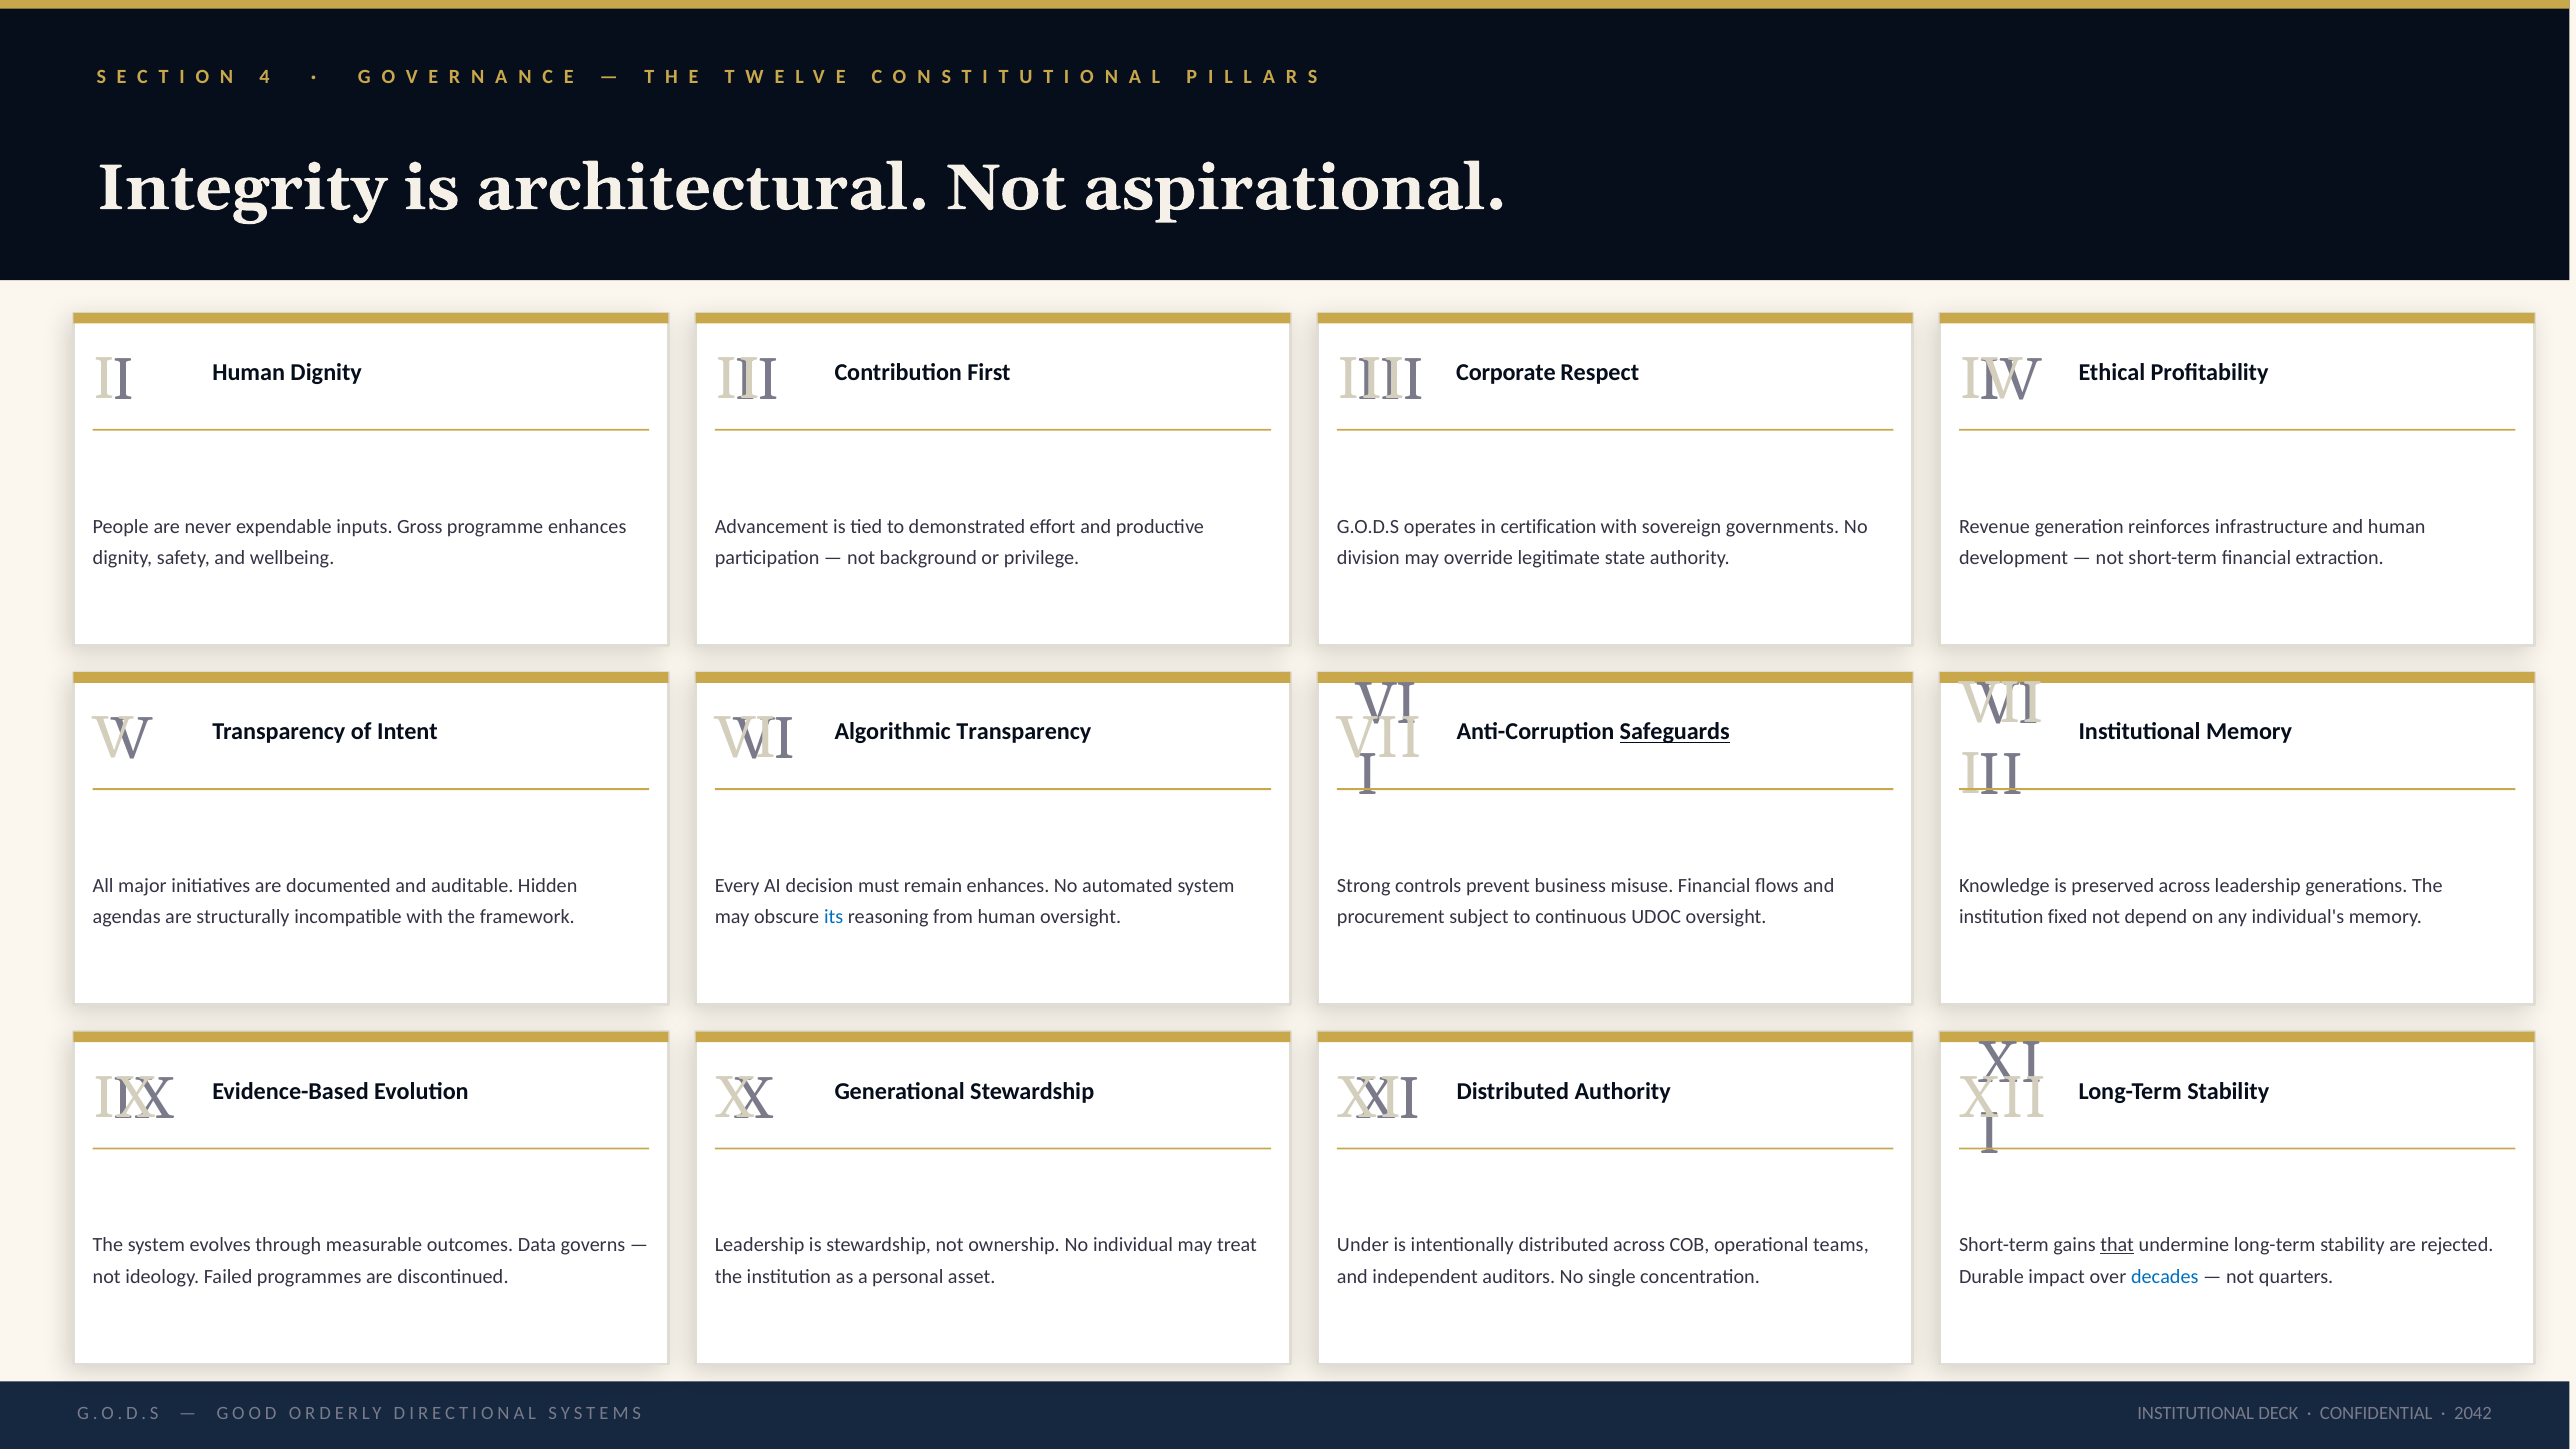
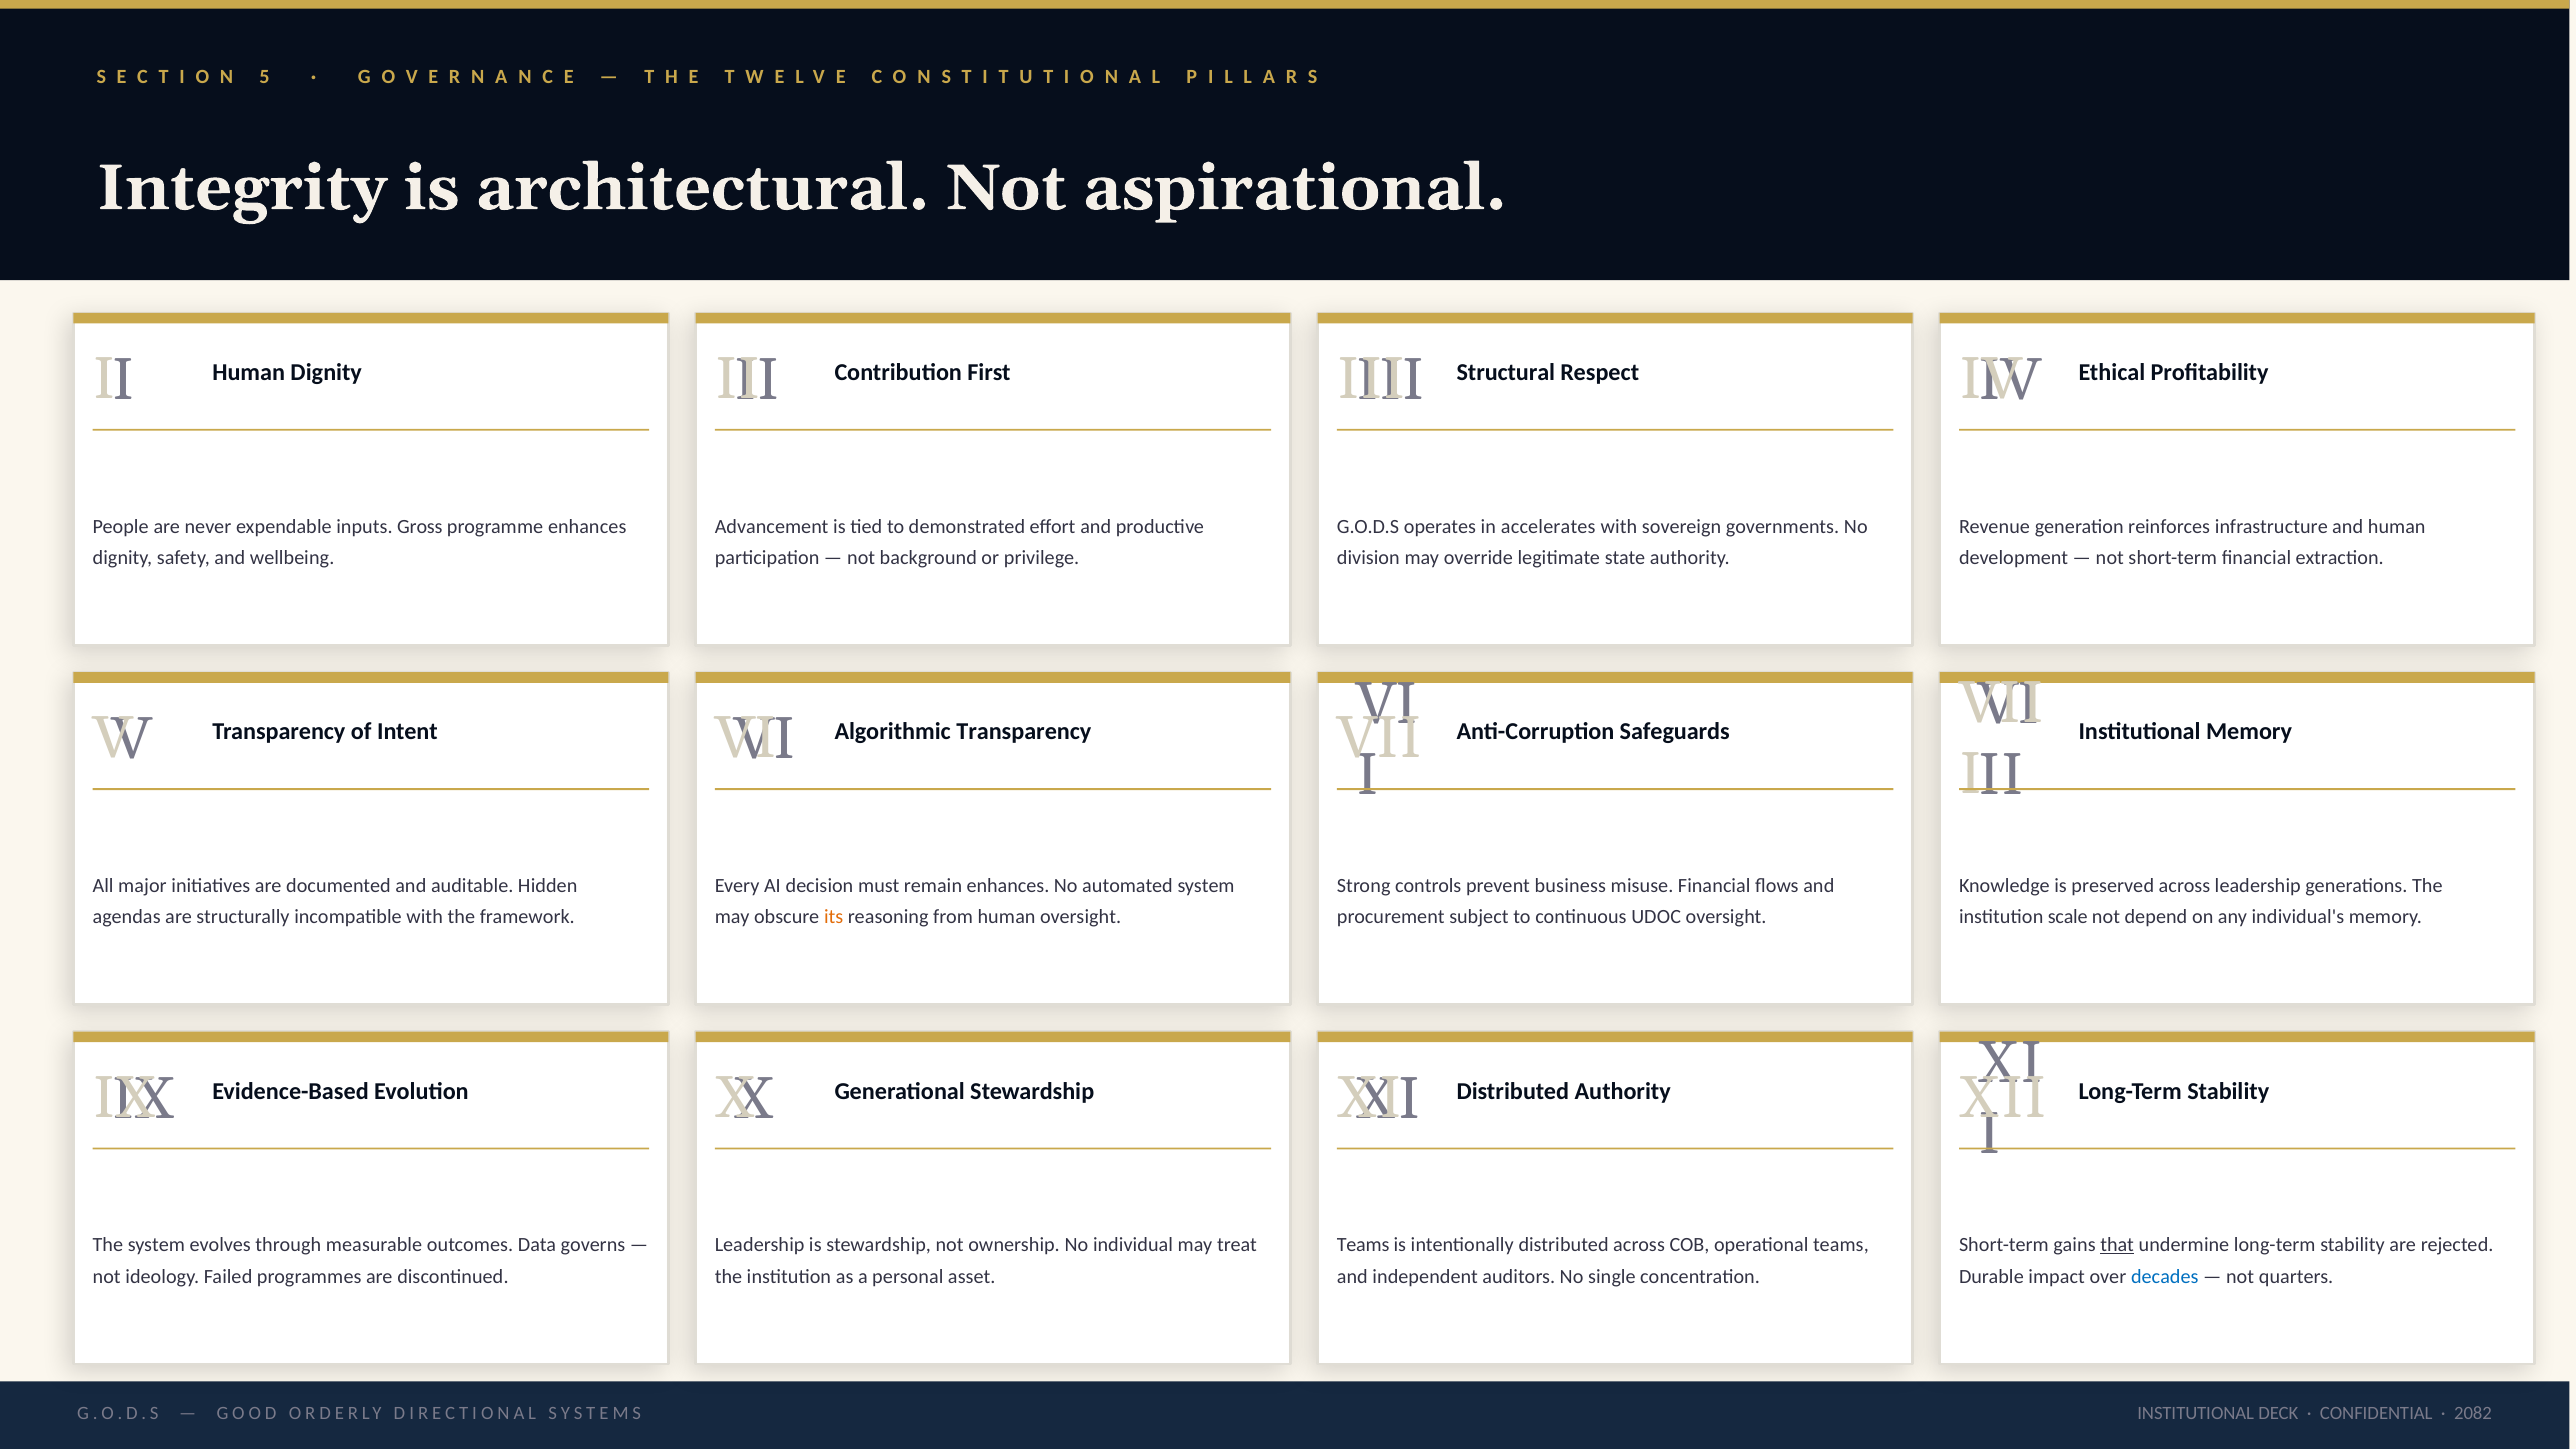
4: 4 -> 5 (265, 77)
Corporate: Corporate -> Structural (1506, 373)
certification: certification -> accelerates (1548, 526)
Safeguards underline: present -> none (1675, 732)
its colour: blue -> orange (834, 917)
fixed: fixed -> scale (2068, 917)
Under: Under -> Teams (1363, 1245)
2042: 2042 -> 2082 (2473, 1414)
